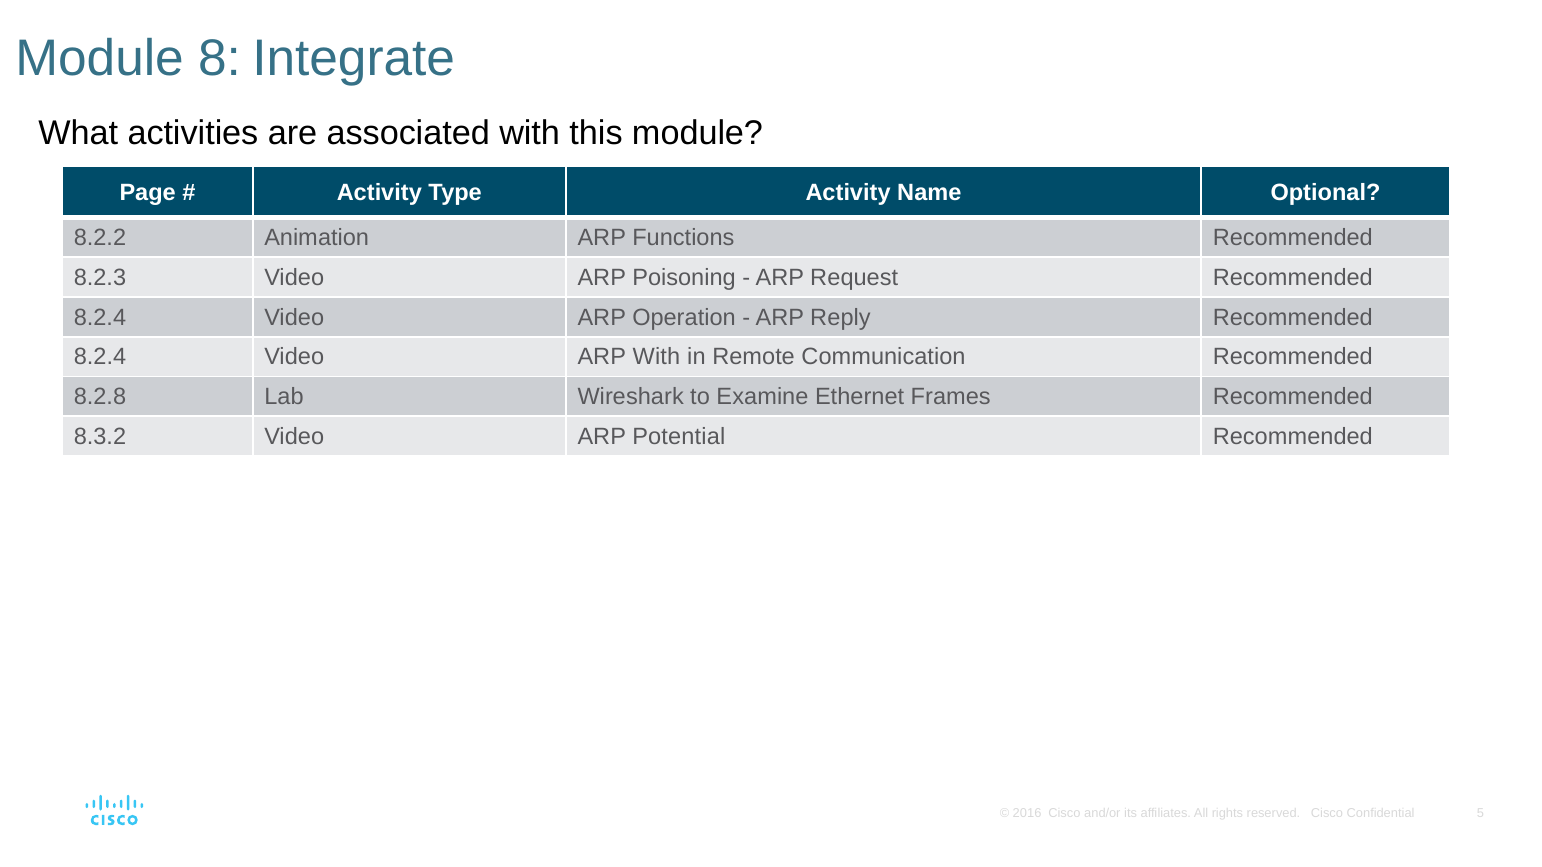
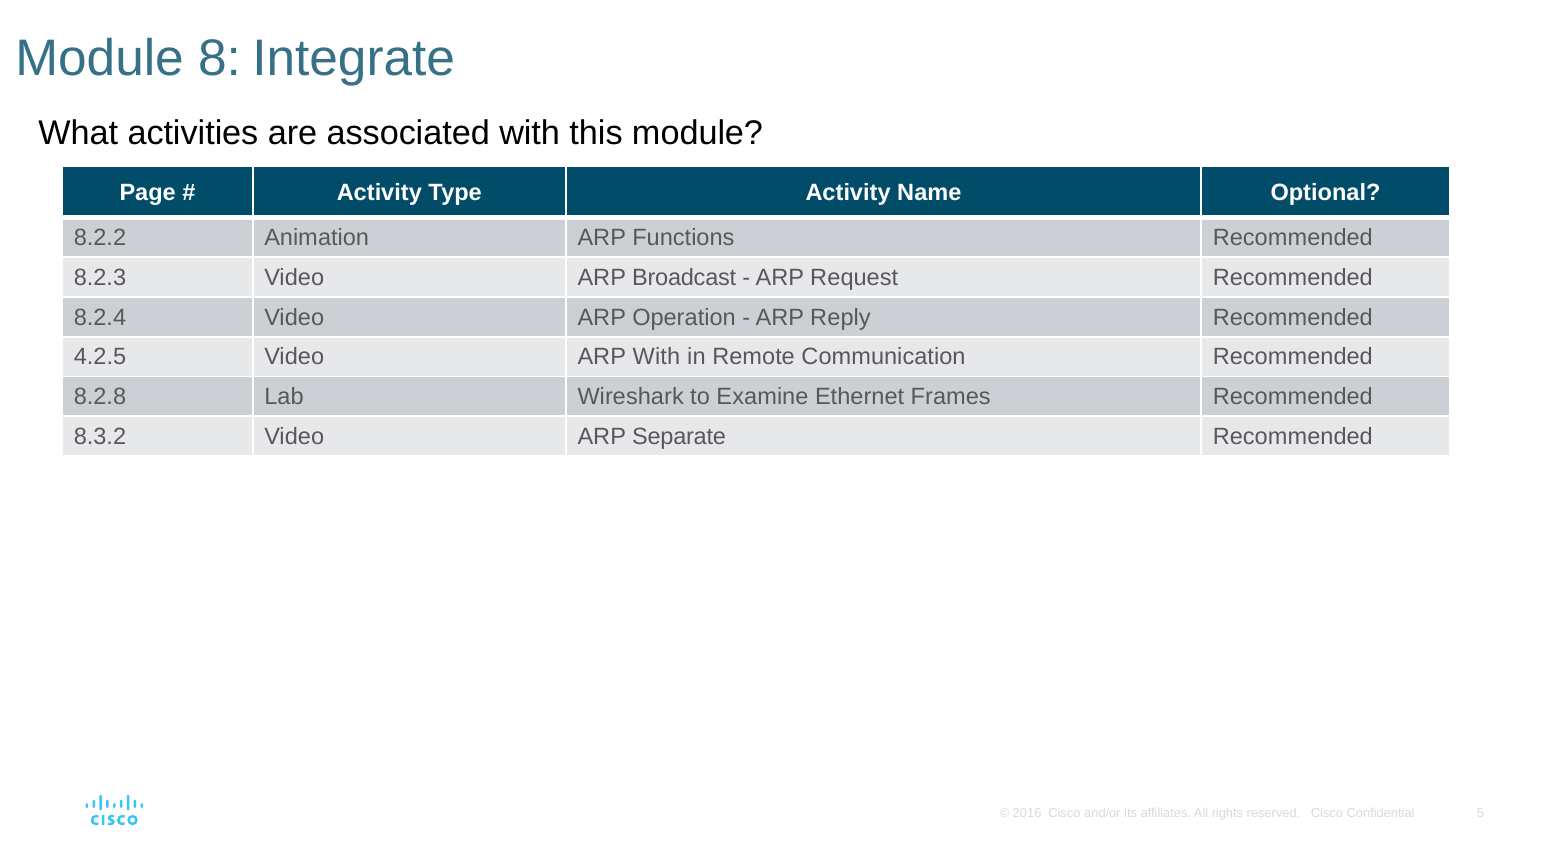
Poisoning: Poisoning -> Broadcast (684, 278)
8.2.4: 8.2.4 -> 4.2.5 (100, 357)
Potential: Potential -> Separate (679, 437)
